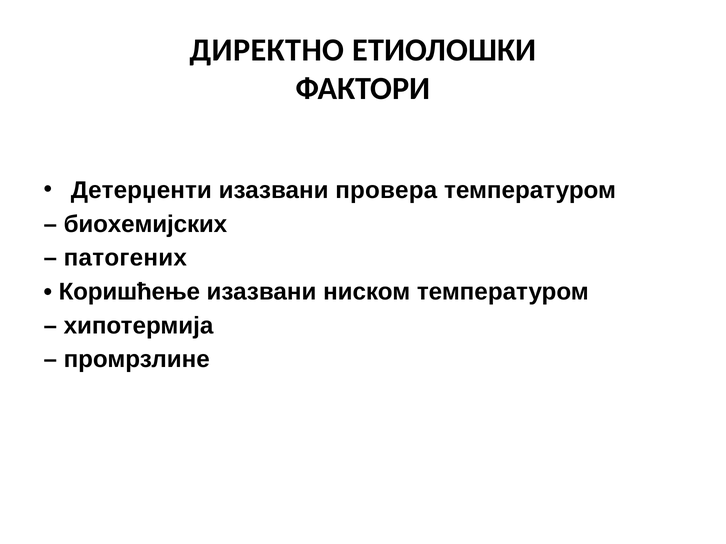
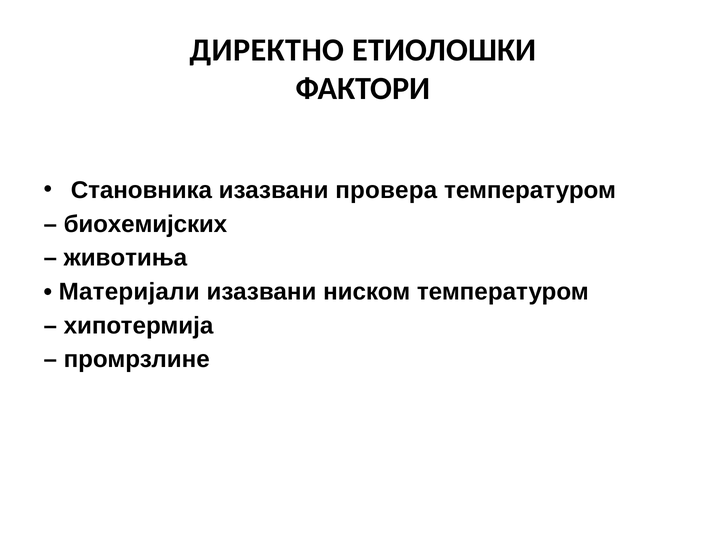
Детерџенти: Детерџенти -> Становника (141, 190)
патогених: патогених -> животиња (125, 258)
Коришћење: Коришћење -> Материјали (129, 292)
